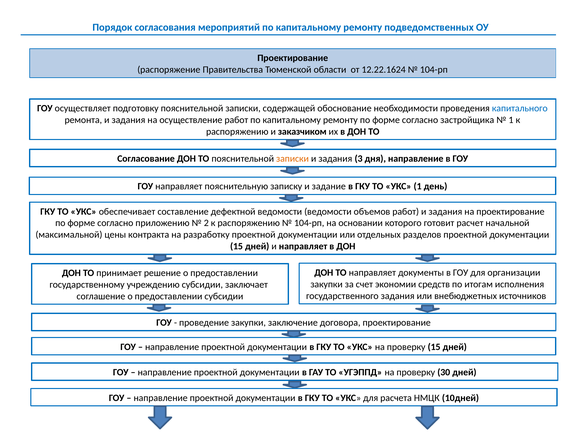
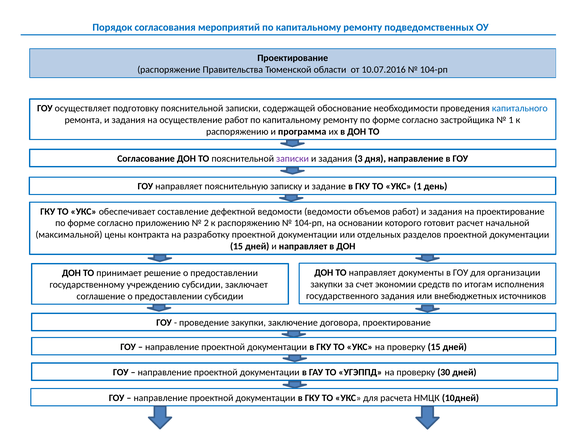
12.22.1624: 12.22.1624 -> 10.07.2016 (384, 70)
заказчиком: заказчиком -> программа (302, 131)
записки colour: orange -> purple (292, 159)
